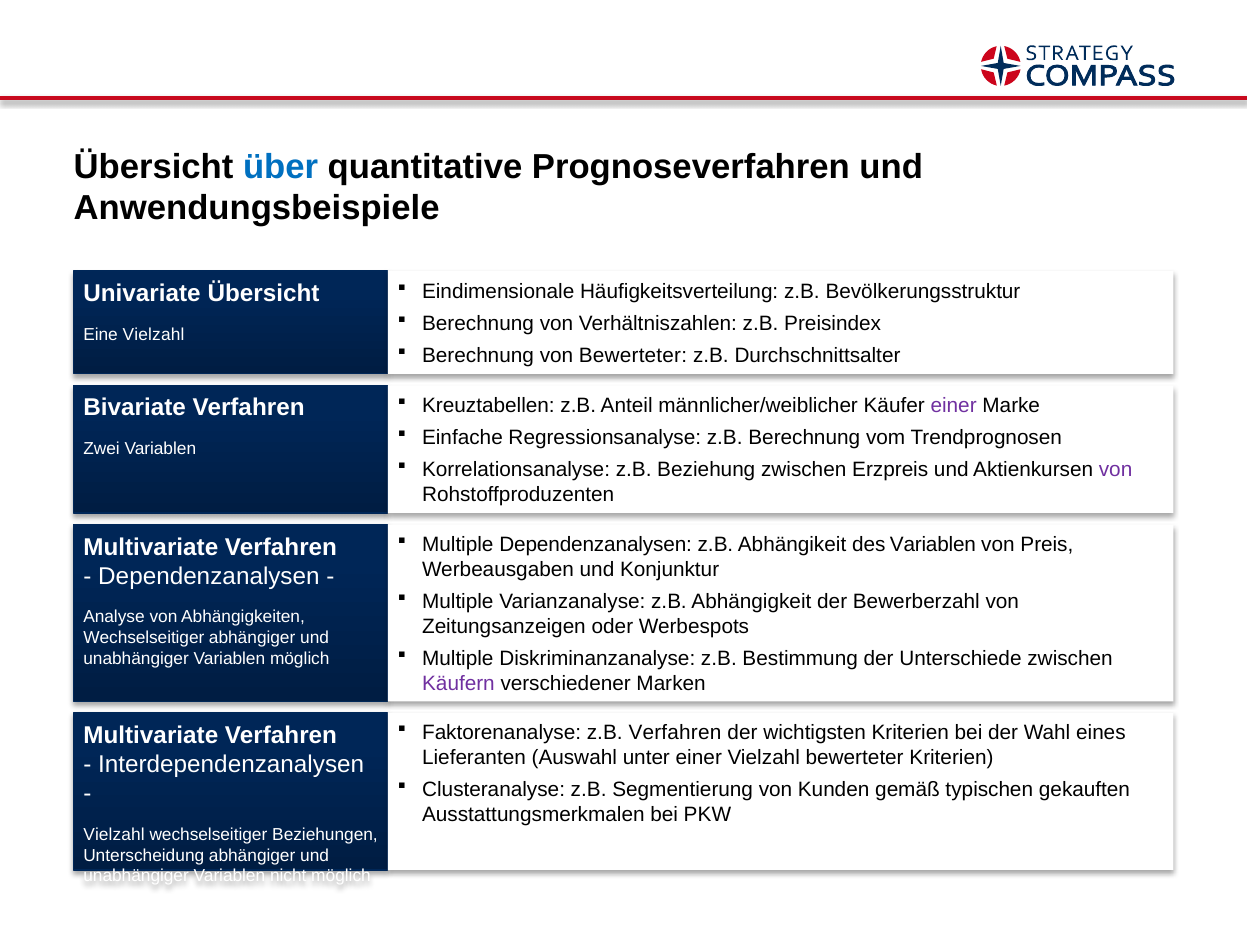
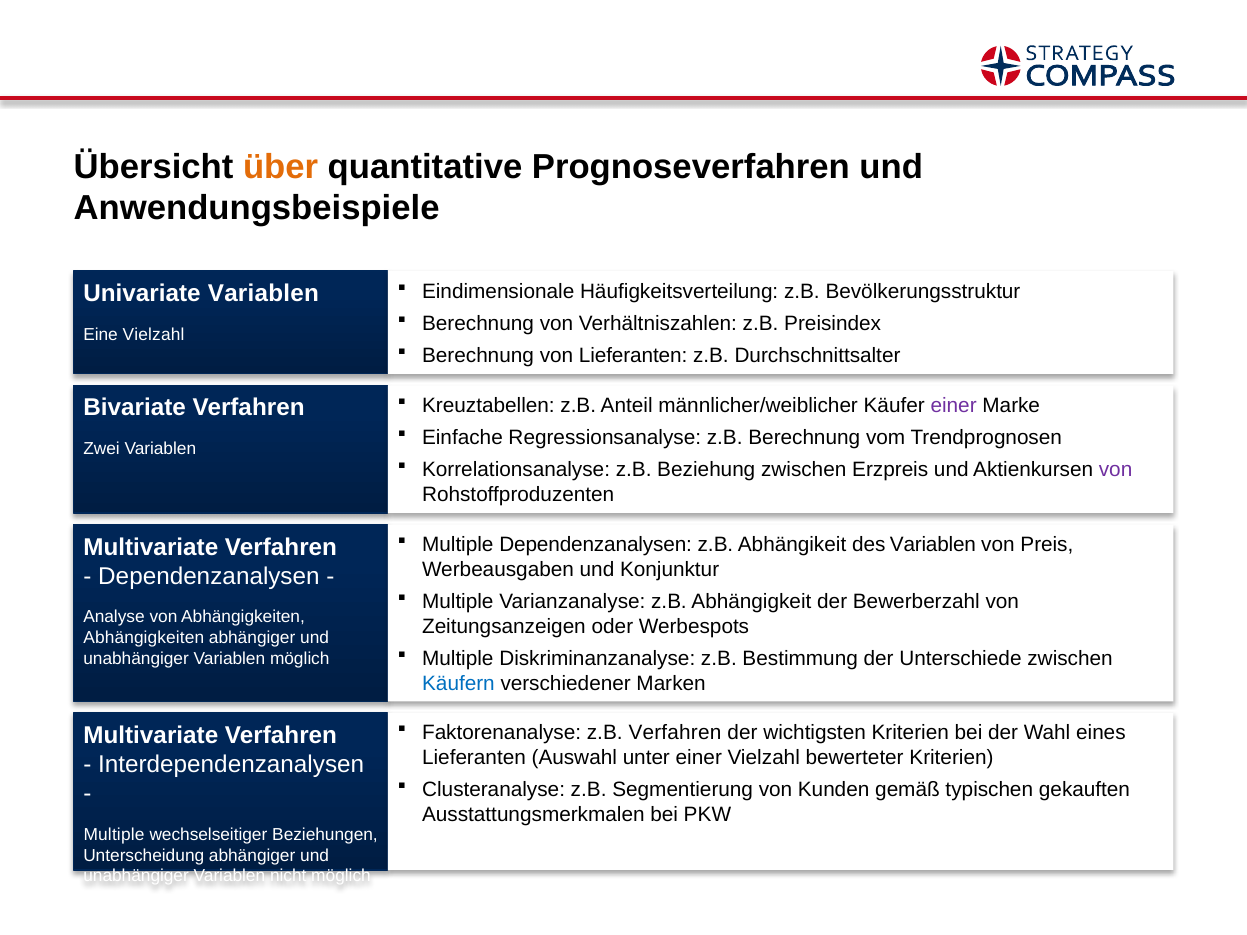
über colour: blue -> orange (281, 167)
Univariate Übersicht: Übersicht -> Variablen (263, 294)
von Bewerteter: Bewerteter -> Lieferanten (633, 356)
Wechselseitiger: Wechselseitiger -> Abhängigkeiten (144, 638)
Käufern colour: purple -> blue (458, 684)
Vielzahl: Vielzahl -> Multiple (114, 835)
